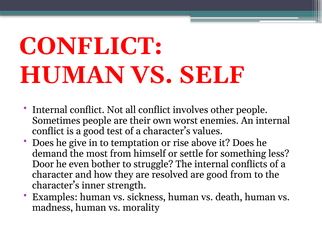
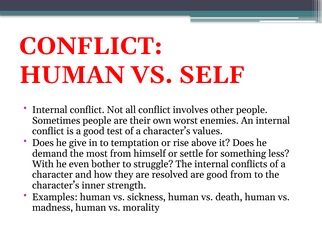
Door: Door -> With (43, 164)
